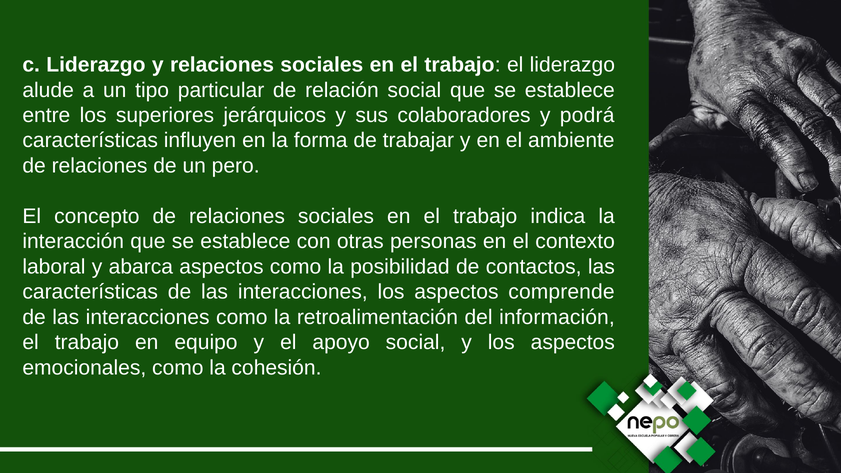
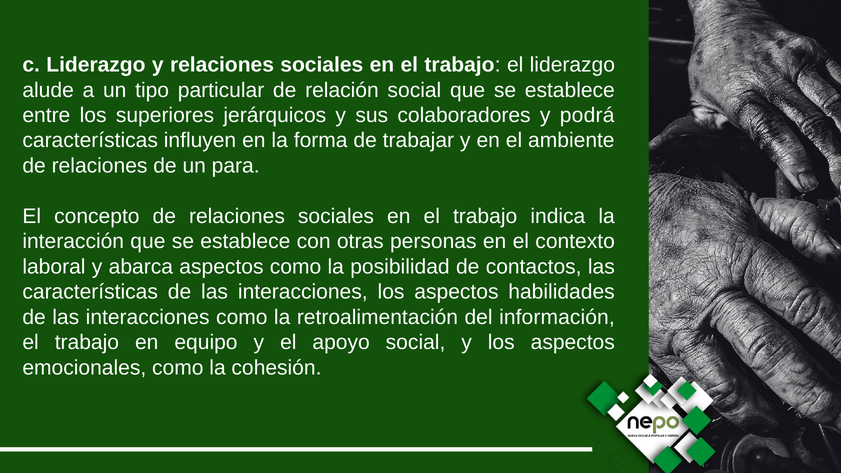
pero: pero -> para (236, 166)
comprende: comprende -> habilidades (562, 292)
